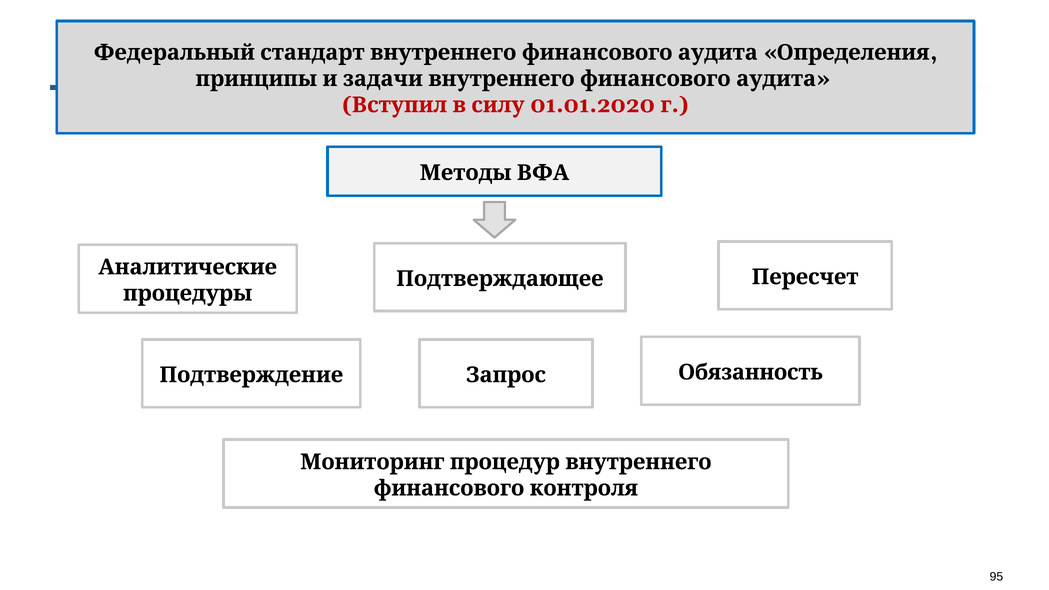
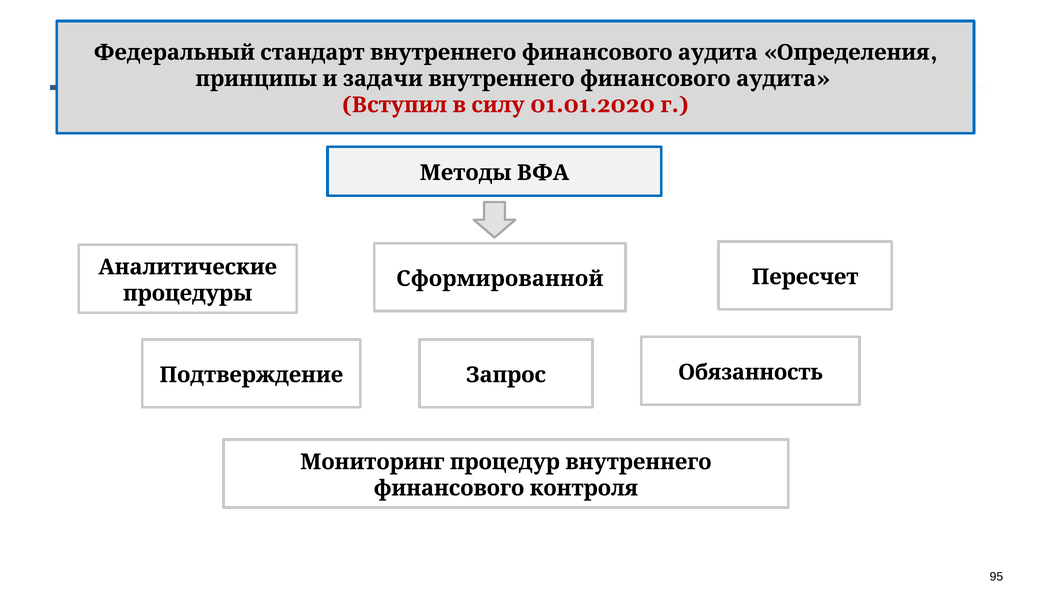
Подтверждающее: Подтверждающее -> Сформированной (500, 279)
